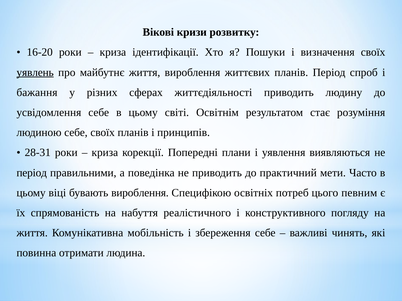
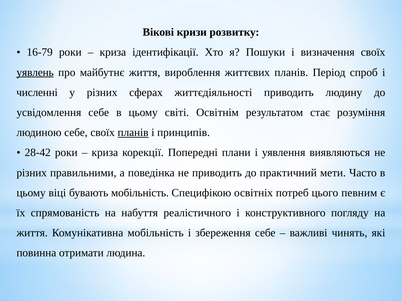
16-20: 16-20 -> 16-79 (40, 52)
бажання: бажання -> численні (37, 93)
планів underline: none -> present (133, 133)
28-31: 28-31 -> 28-42 (38, 153)
період: період -> різних (32, 173)
бувають вироблення: вироблення -> мобільність (140, 193)
